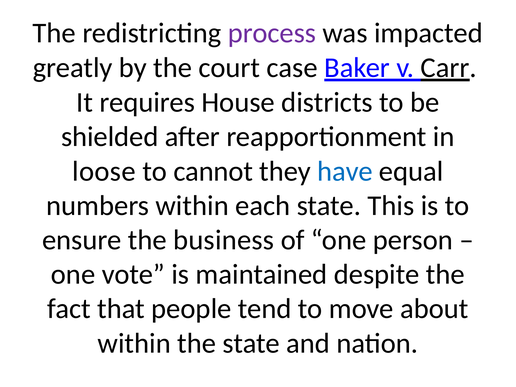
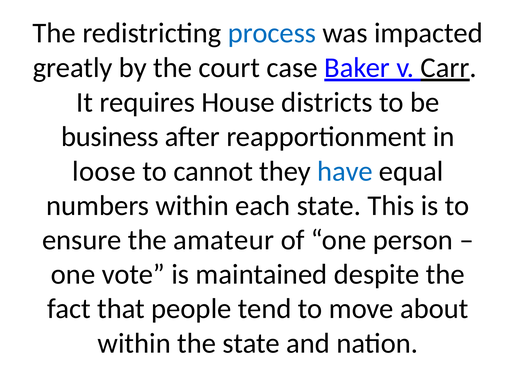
process colour: purple -> blue (272, 33)
shielded: shielded -> business (110, 137)
business: business -> amateur (224, 240)
